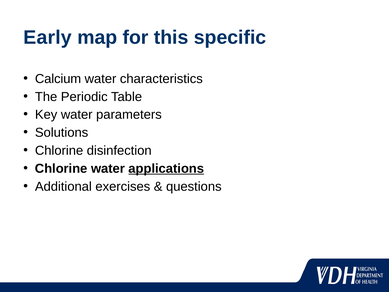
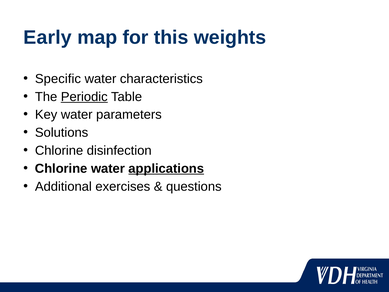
specific: specific -> weights (230, 37)
Calcium: Calcium -> Specific (58, 79)
Periodic underline: none -> present (84, 97)
